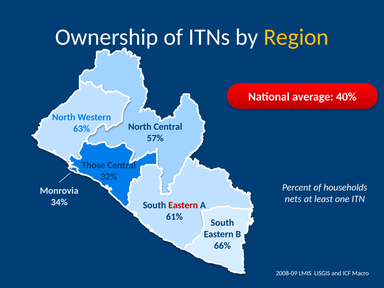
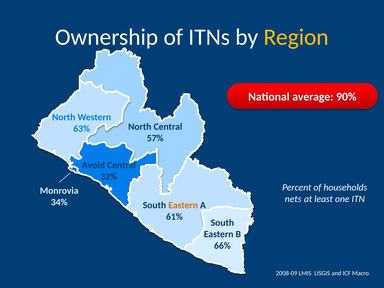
40%: 40% -> 90% (346, 97)
Those: Those -> Avoid (93, 165)
Eastern colour: red -> orange (183, 205)
